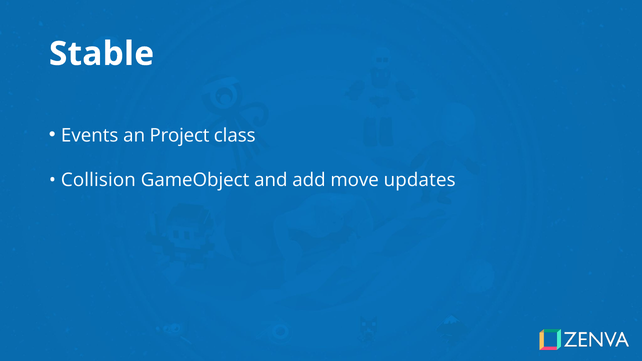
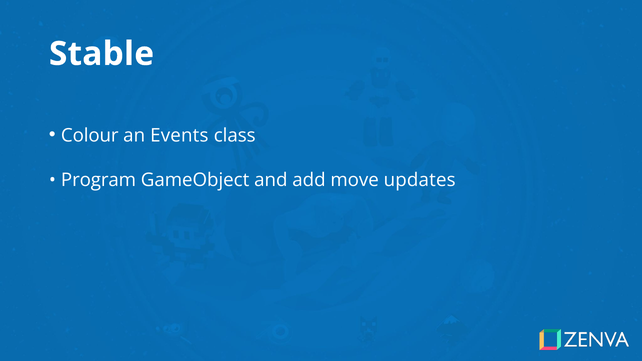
Events: Events -> Colour (90, 135)
Project: Project -> Events (179, 135)
Collision: Collision -> Program (99, 180)
